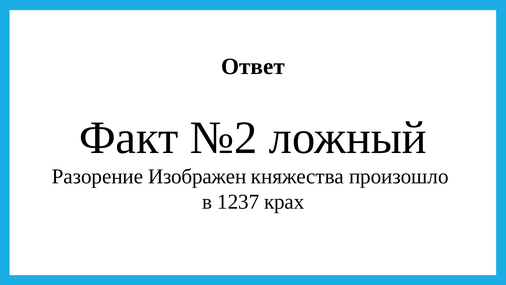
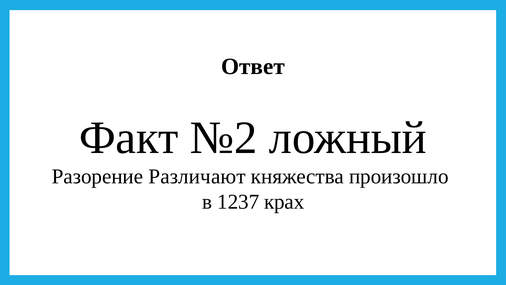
Изображен: Изображен -> Различают (197, 176)
